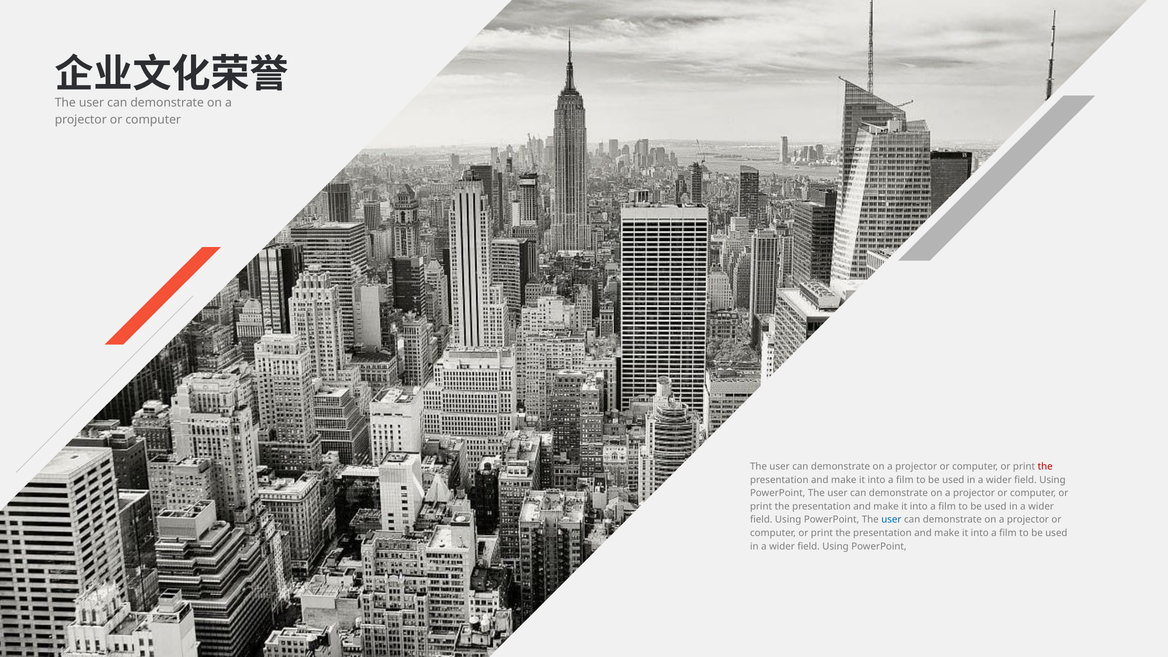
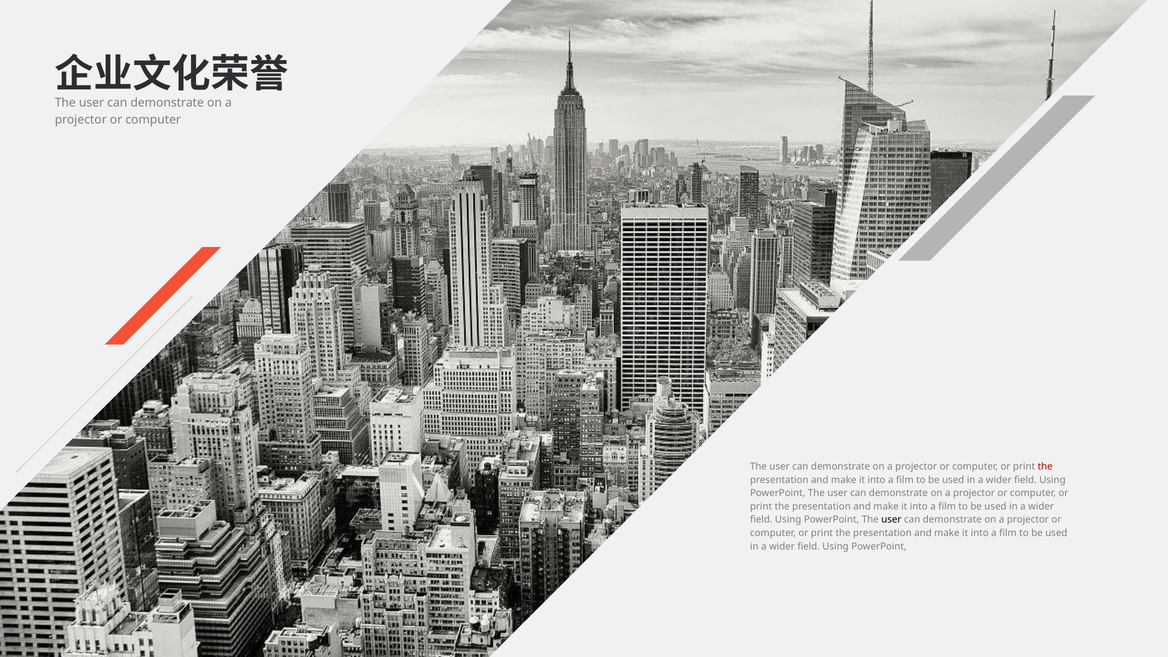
user colour: blue -> black (891, 520)
